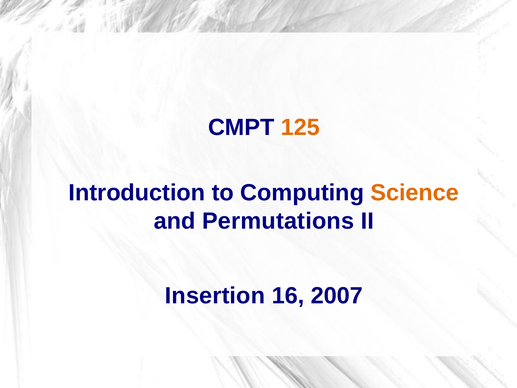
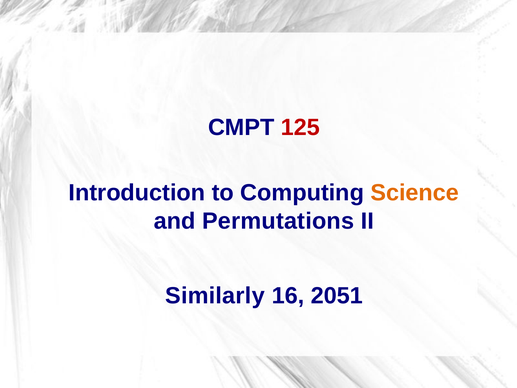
125 colour: orange -> red (300, 127)
Insertion: Insertion -> Similarly (215, 295)
2007: 2007 -> 2051 (337, 295)
